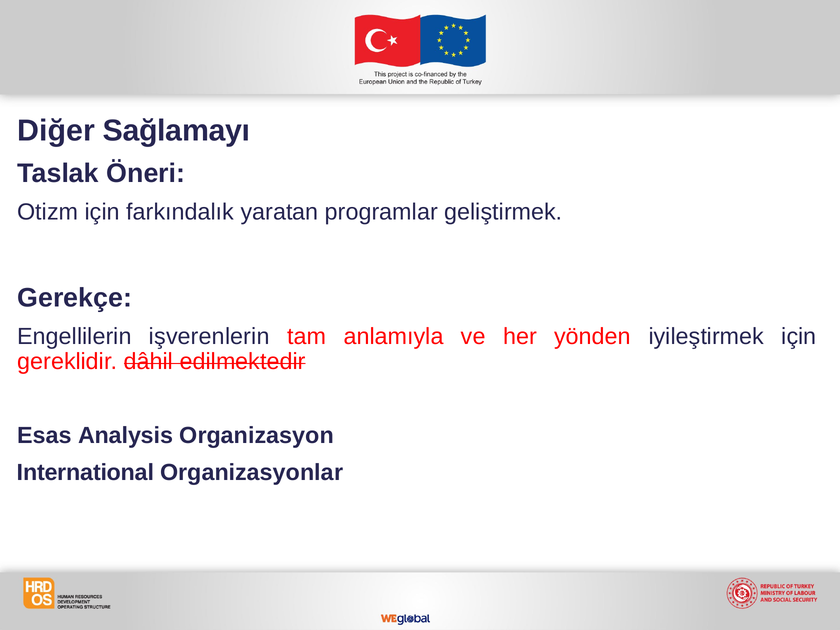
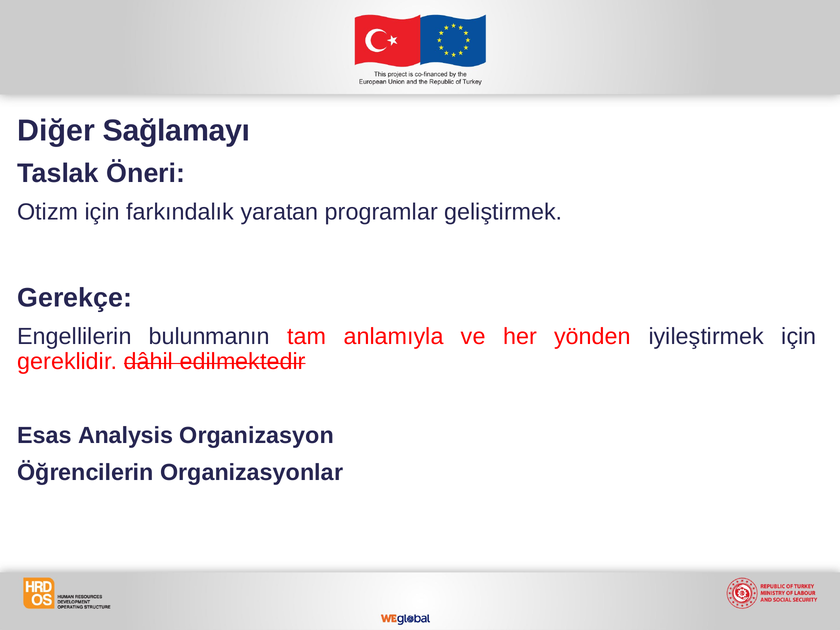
işverenlerin: işverenlerin -> bulunmanın (209, 337)
International: International -> Öğrencilerin (85, 472)
